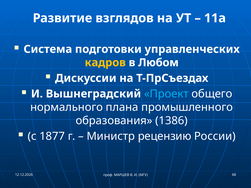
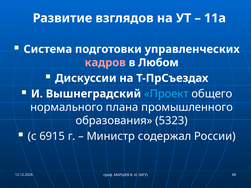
кадров colour: yellow -> pink (105, 63)
1386: 1386 -> 5323 (171, 121)
1877: 1877 -> 6915 (52, 136)
рецензию: рецензию -> содержал (165, 136)
